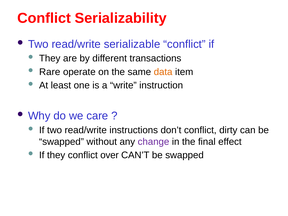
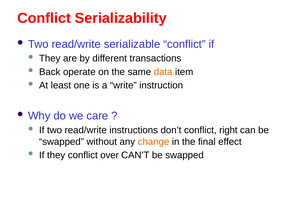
Rare: Rare -> Back (50, 72)
dirty: dirty -> right (228, 130)
change colour: purple -> orange (153, 142)
